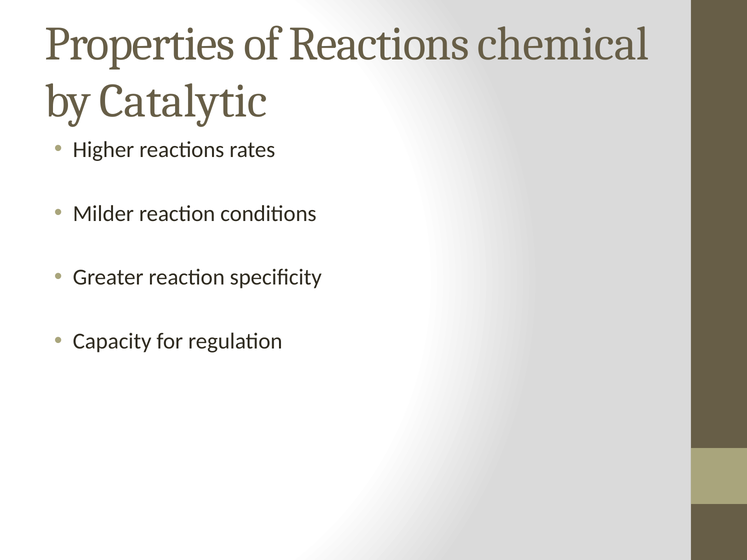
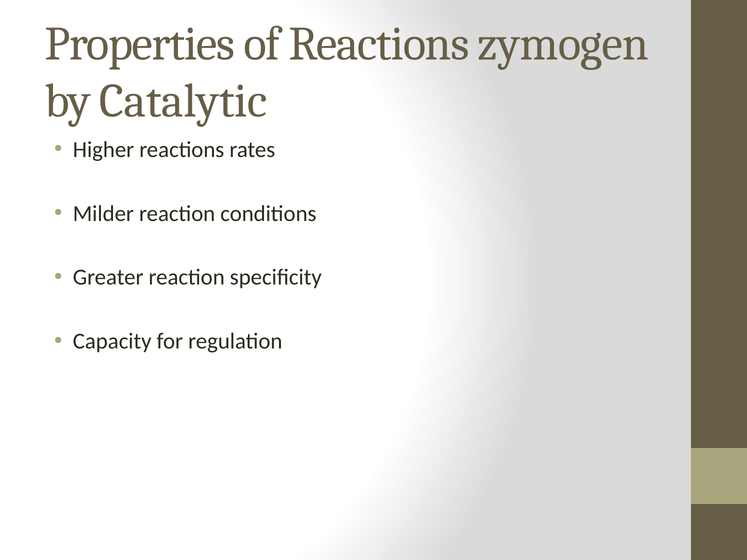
chemical: chemical -> zymogen (563, 44)
